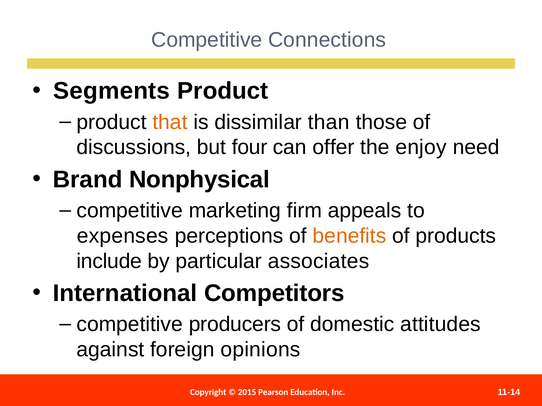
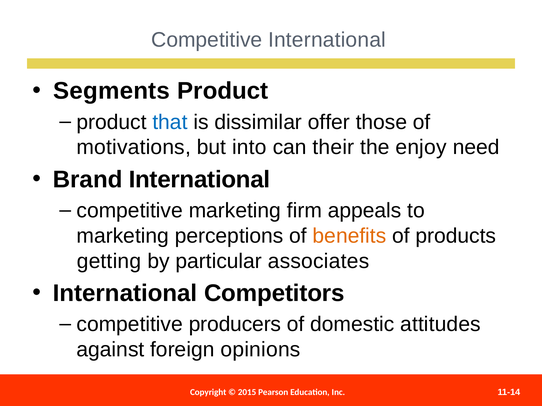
Competitive Connections: Connections -> International (327, 40)
that colour: orange -> blue (170, 122)
than: than -> offer (329, 122)
discussions: discussions -> motivations (134, 148)
four: four -> into (249, 148)
offer: offer -> their (333, 148)
Brand Nonphysical: Nonphysical -> International (199, 180)
expenses: expenses -> marketing (123, 236)
include: include -> getting (109, 261)
